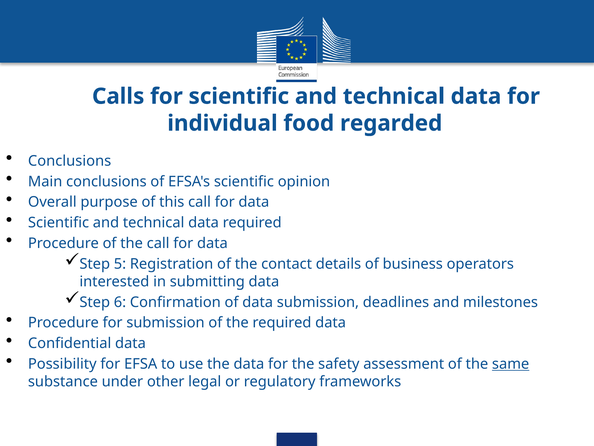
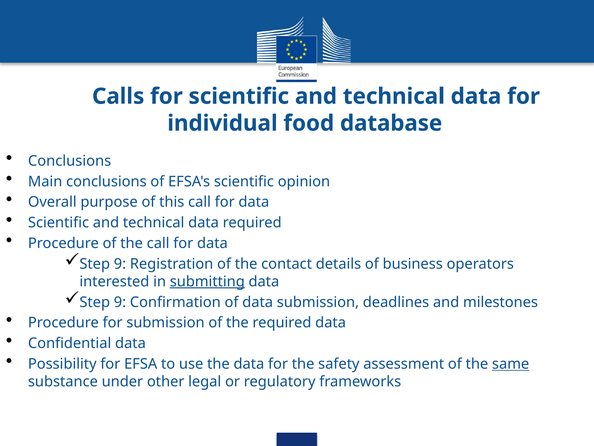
regarded: regarded -> database (391, 123)
5: 5 -> 9 (120, 264)
submitting underline: none -> present (207, 281)
6: 6 -> 9 (120, 302)
